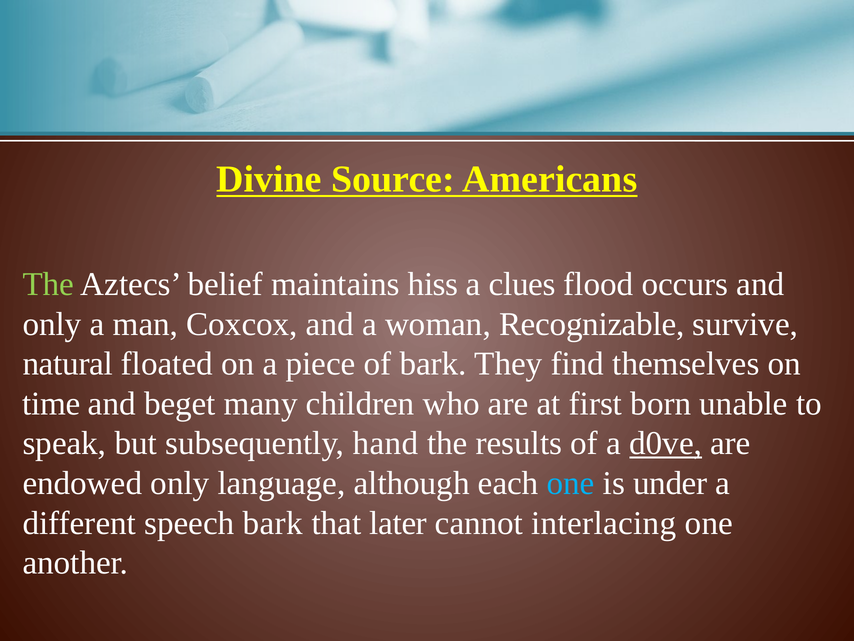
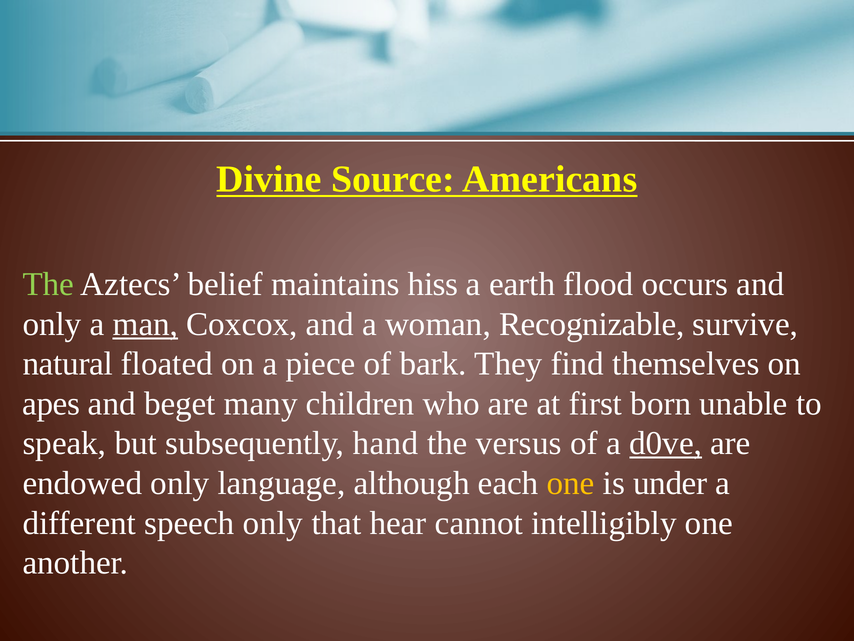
clues: clues -> earth (522, 284)
man underline: none -> present (145, 324)
time: time -> apes (51, 403)
results: results -> versus (519, 443)
one colour: light blue -> yellow (571, 483)
speech bark: bark -> only (273, 523)
later: later -> hear (398, 523)
interlacing: interlacing -> intelligibly (604, 523)
